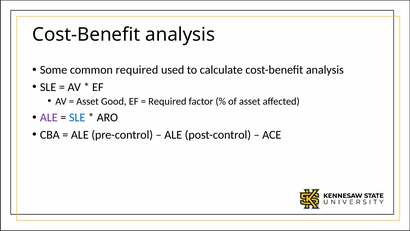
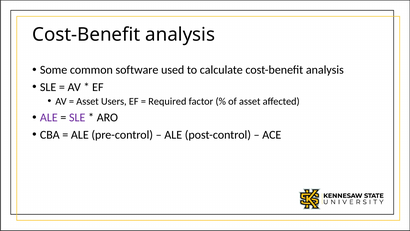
common required: required -> software (137, 70)
Good: Good -> Users (114, 101)
SLE colour: blue -> purple (77, 117)
